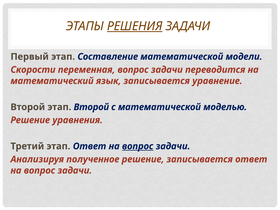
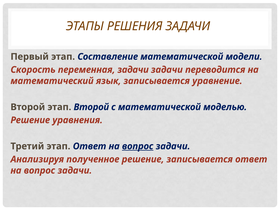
РЕШЕНИЯ underline: present -> none (135, 26)
Скорости: Скорости -> Скорость (33, 70)
переменная вопрос: вопрос -> задачи (133, 70)
